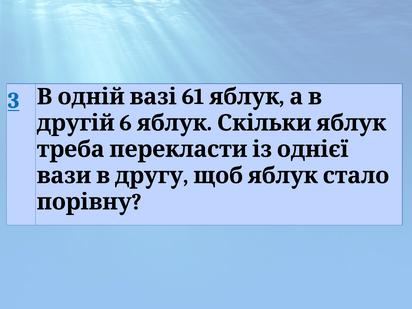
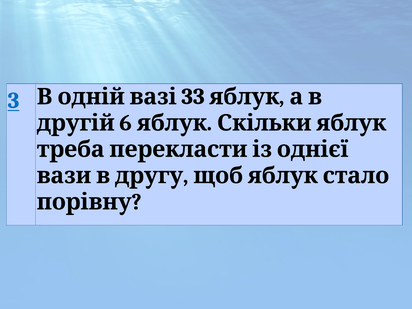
61: 61 -> 33 (193, 97)
